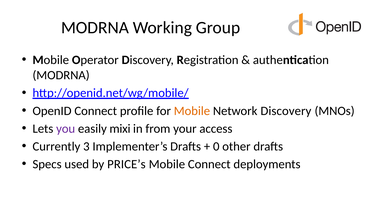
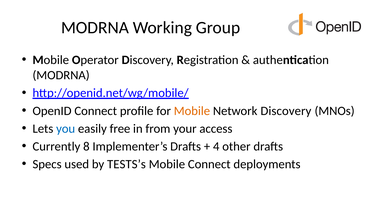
you colour: purple -> blue (66, 128)
mixi: mixi -> free (120, 128)
3: 3 -> 8 (86, 146)
0: 0 -> 4 (216, 146)
PRICE’s: PRICE’s -> TESTS’s (126, 164)
